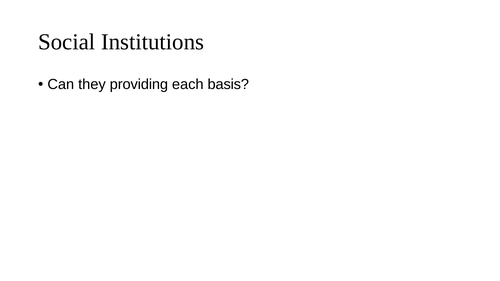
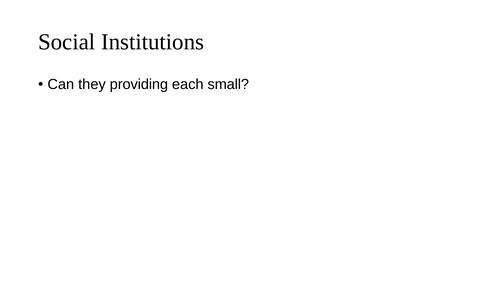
basis: basis -> small (228, 85)
